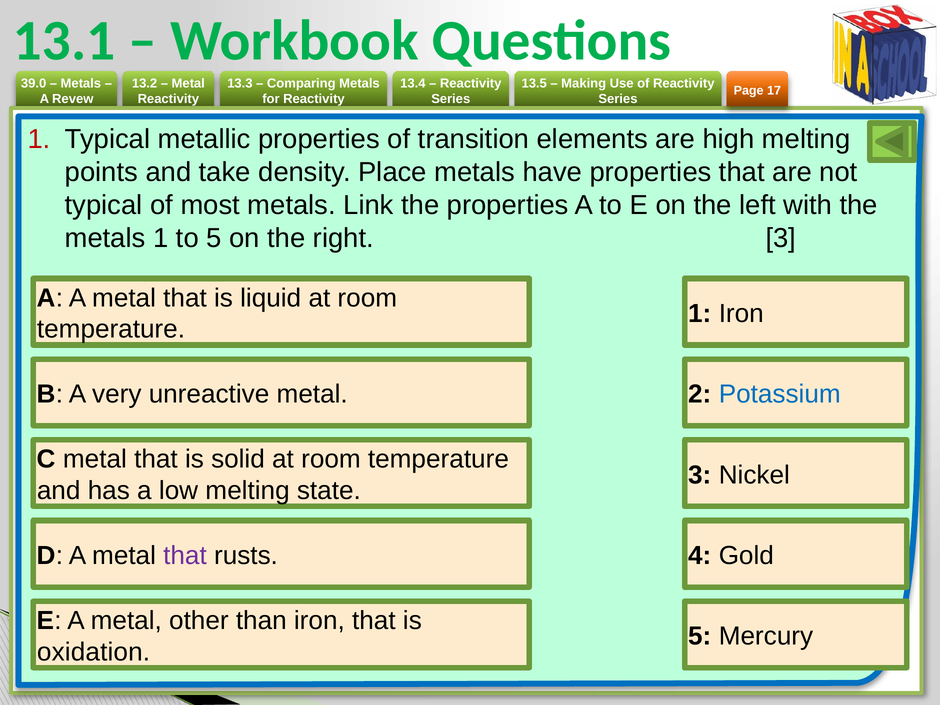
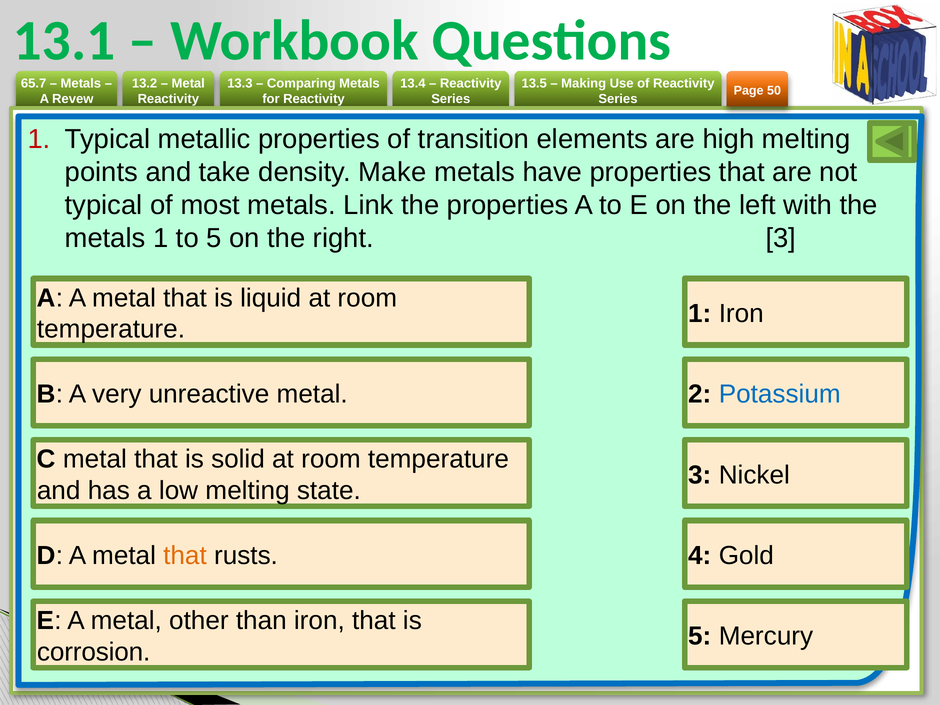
39.0: 39.0 -> 65.7 (34, 83)
17: 17 -> 50 (774, 90)
Place: Place -> Make (392, 172)
that colour: purple -> orange (185, 556)
oxidation: oxidation -> corrosion (94, 652)
